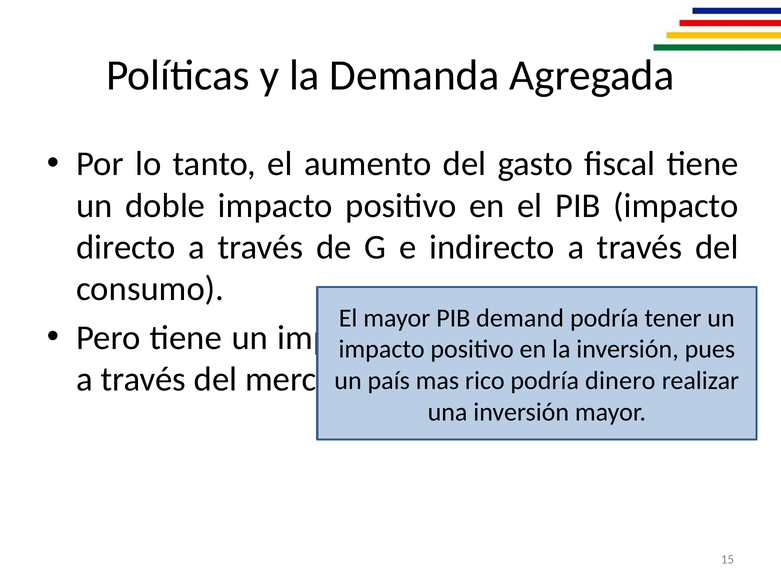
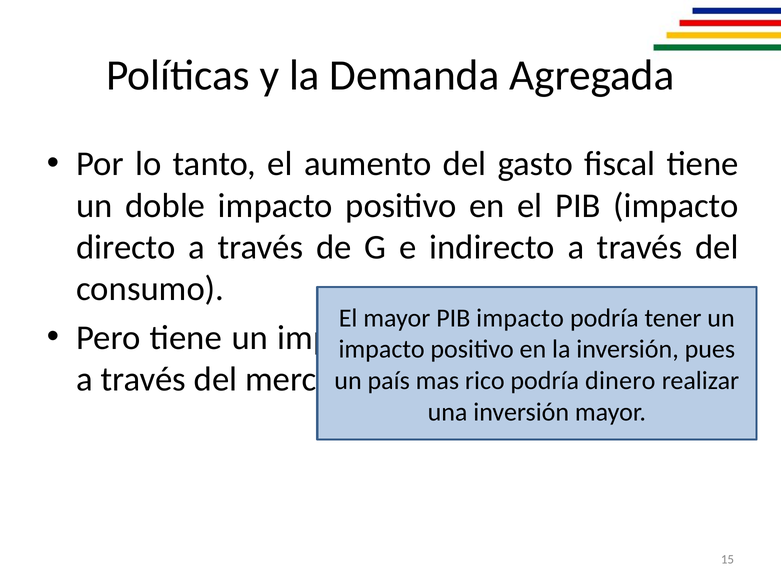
demand: demand -> impacto (520, 318)
